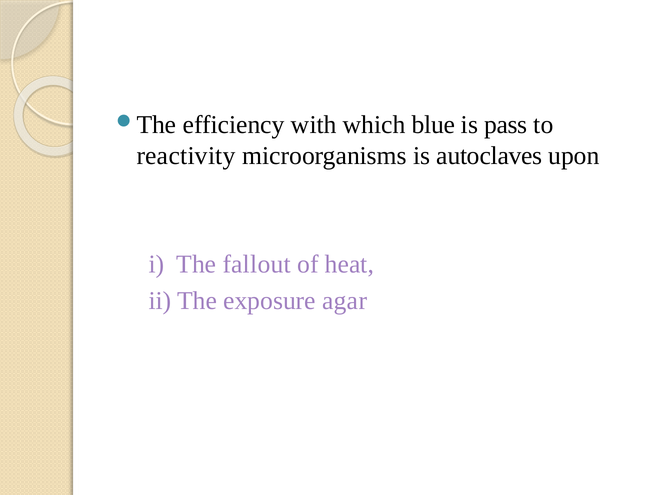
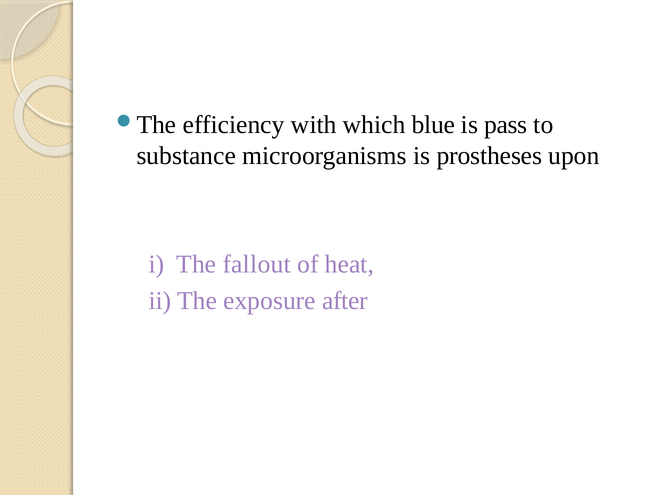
reactivity: reactivity -> substance (186, 156)
autoclaves: autoclaves -> prostheses (489, 156)
agar: agar -> after (345, 301)
